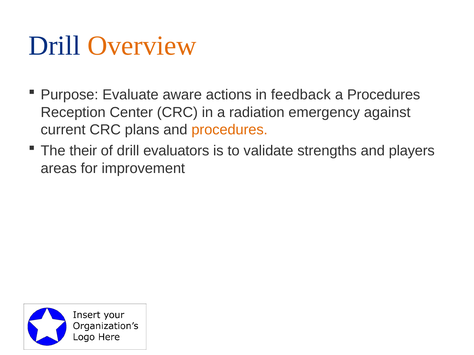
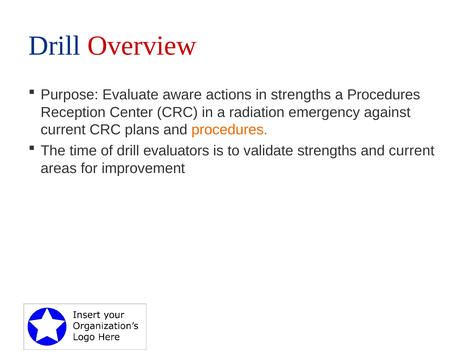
Overview colour: orange -> red (142, 46)
in feedback: feedback -> strengths (301, 95)
their: their -> time (83, 151)
and players: players -> current (412, 151)
